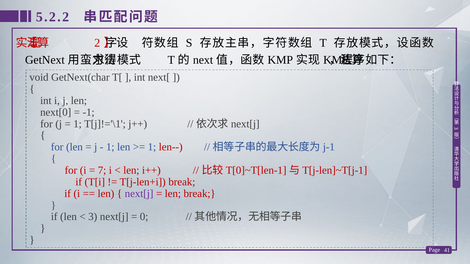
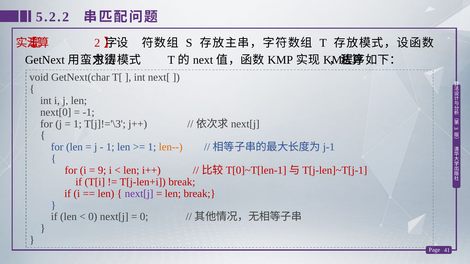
T[j]!='\1: T[j]!='\1 -> T[j]!='\3 (105, 124)
len-- colour: red -> orange (171, 147)
7: 7 -> 9 (102, 171)
3: 3 -> 0 (93, 217)
